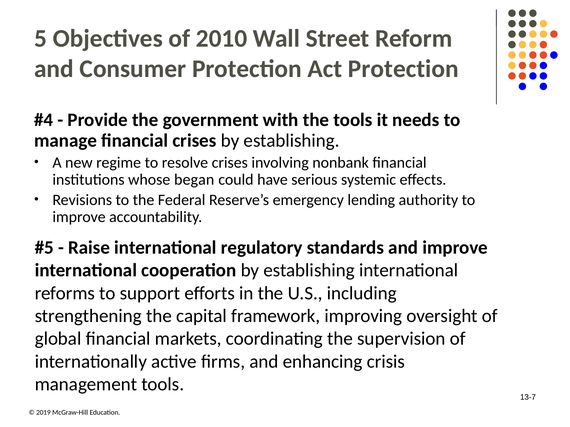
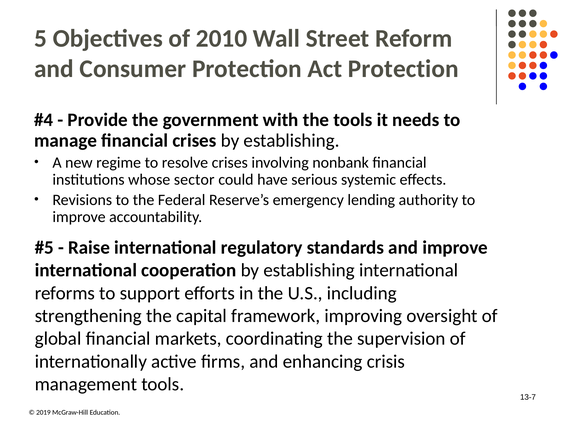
began: began -> sector (194, 180)
